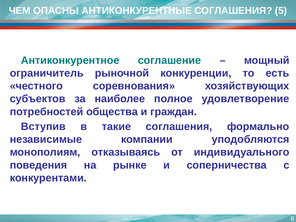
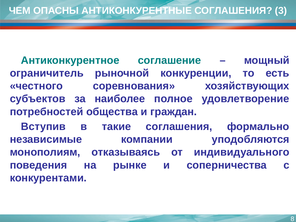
5: 5 -> 3 (281, 11)
